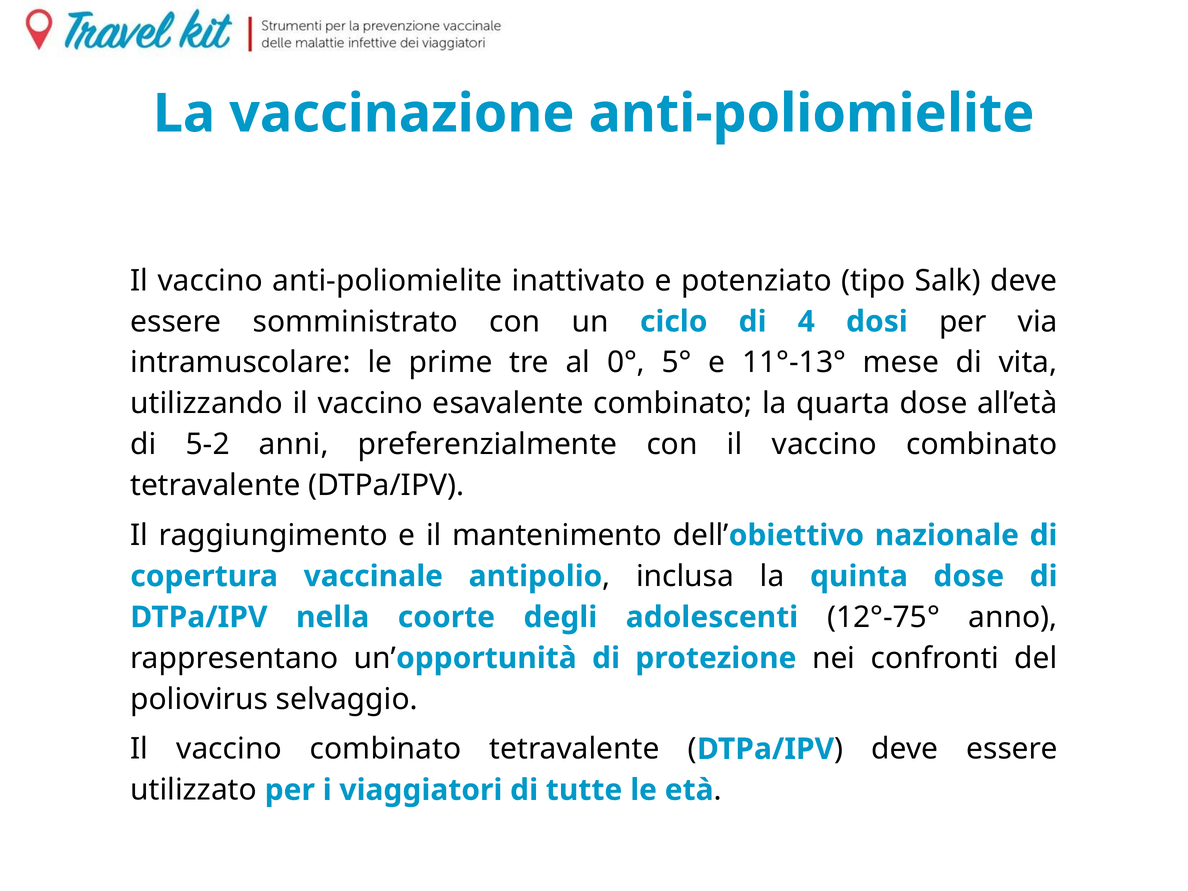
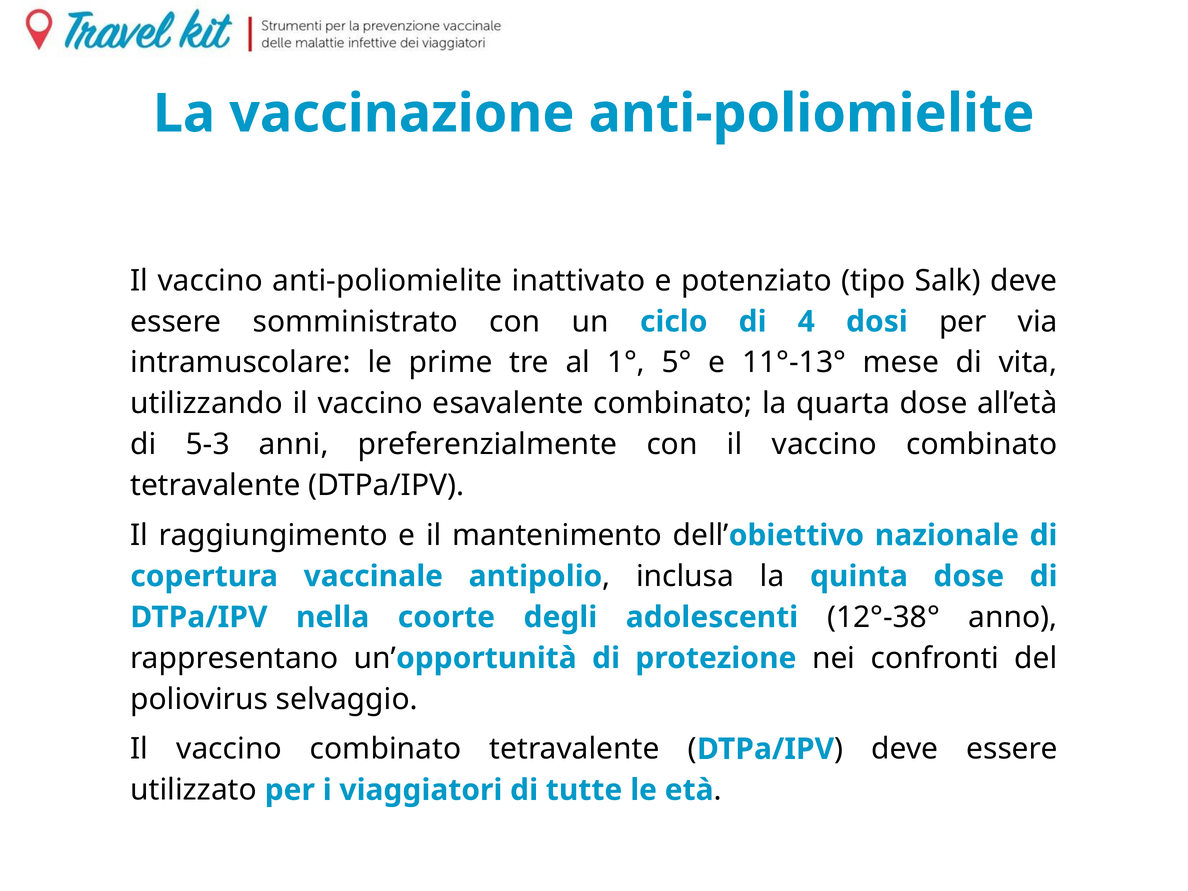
0°: 0° -> 1° (626, 363)
5-2: 5-2 -> 5-3 (208, 444)
12°-75°: 12°-75° -> 12°-38° (883, 617)
